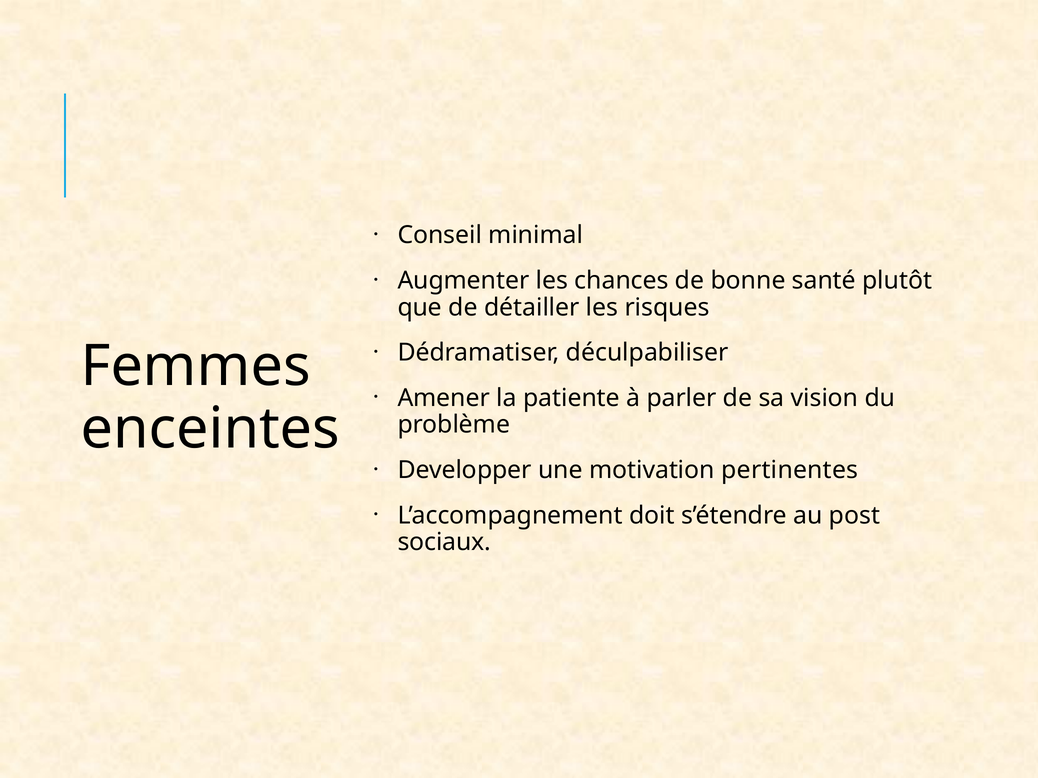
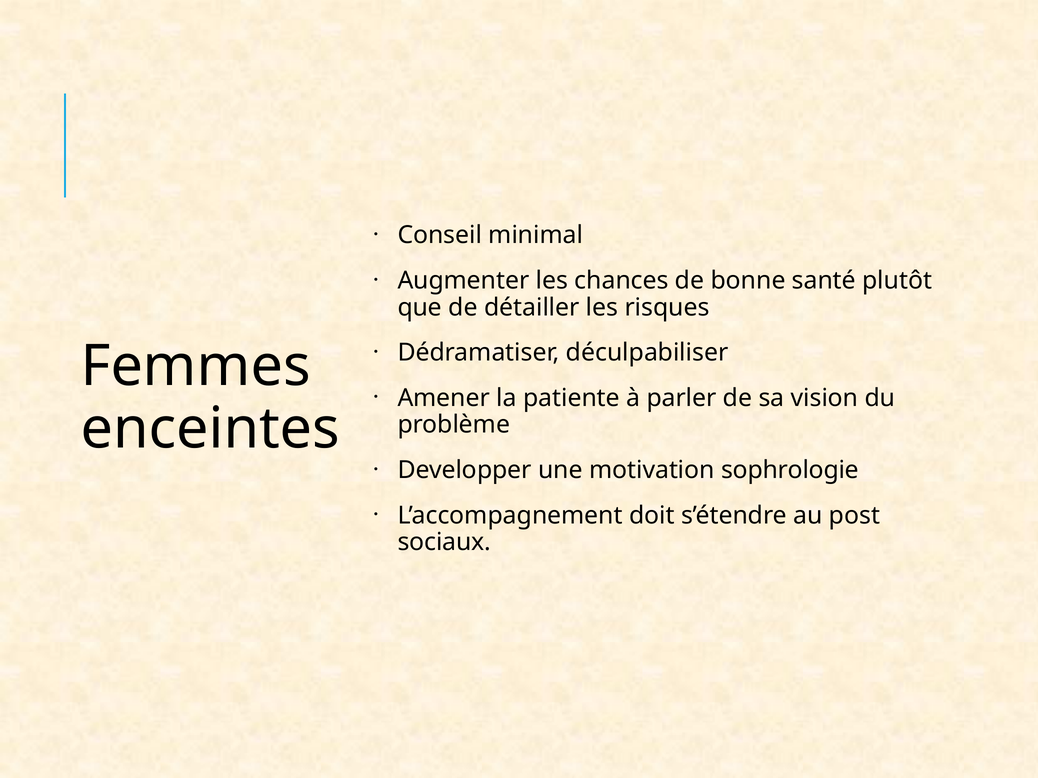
pertinentes: pertinentes -> sophrologie (790, 470)
